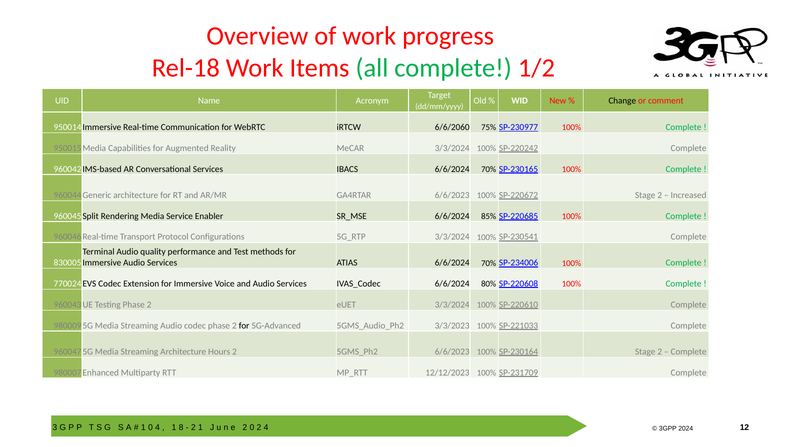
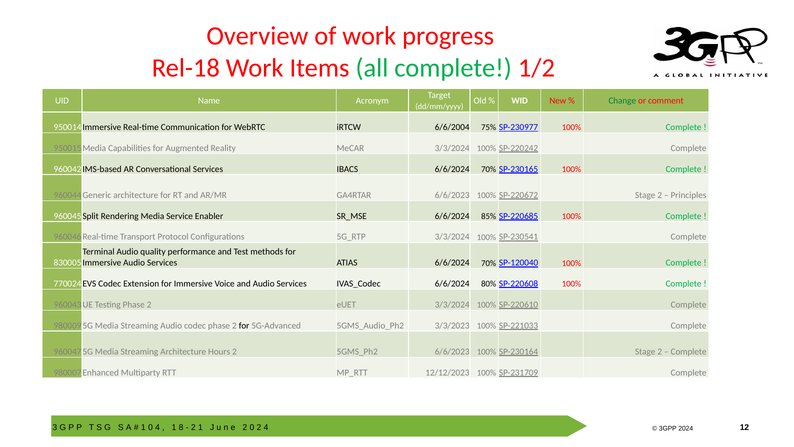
Change colour: black -> green (622, 101)
6/6/2060: 6/6/2060 -> 6/6/2004 (452, 127)
Increased: Increased -> Principles (689, 195)
SP-234006: SP-234006 -> SP-120040 (519, 263)
